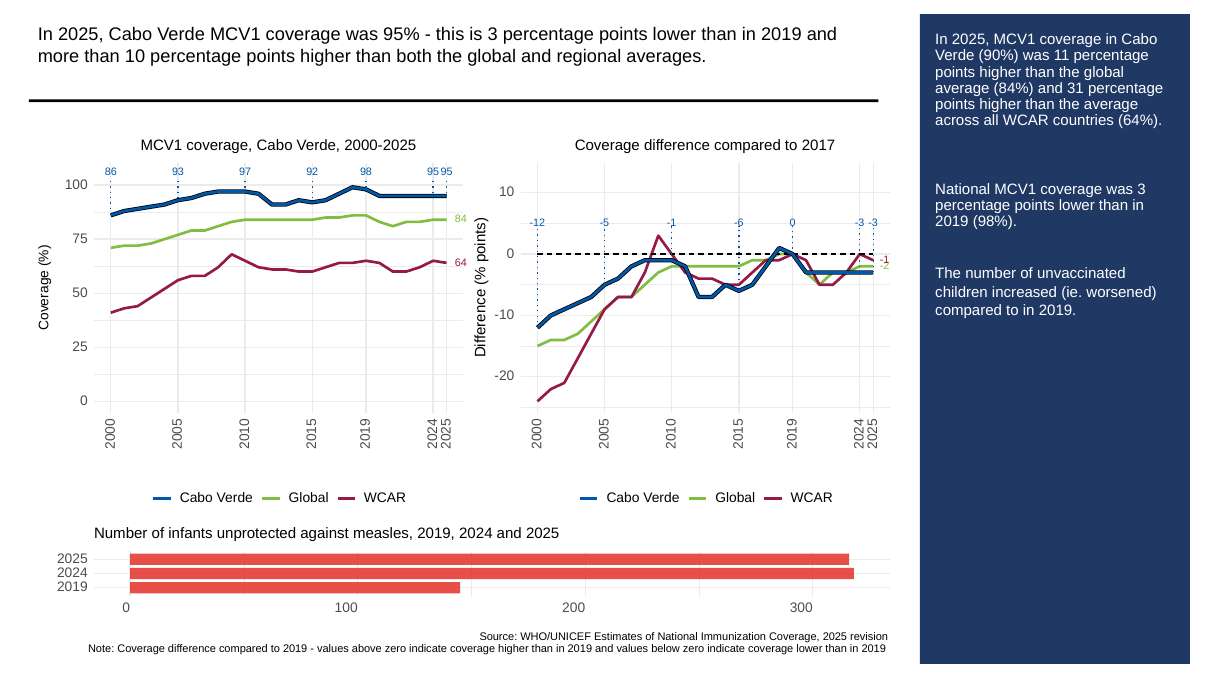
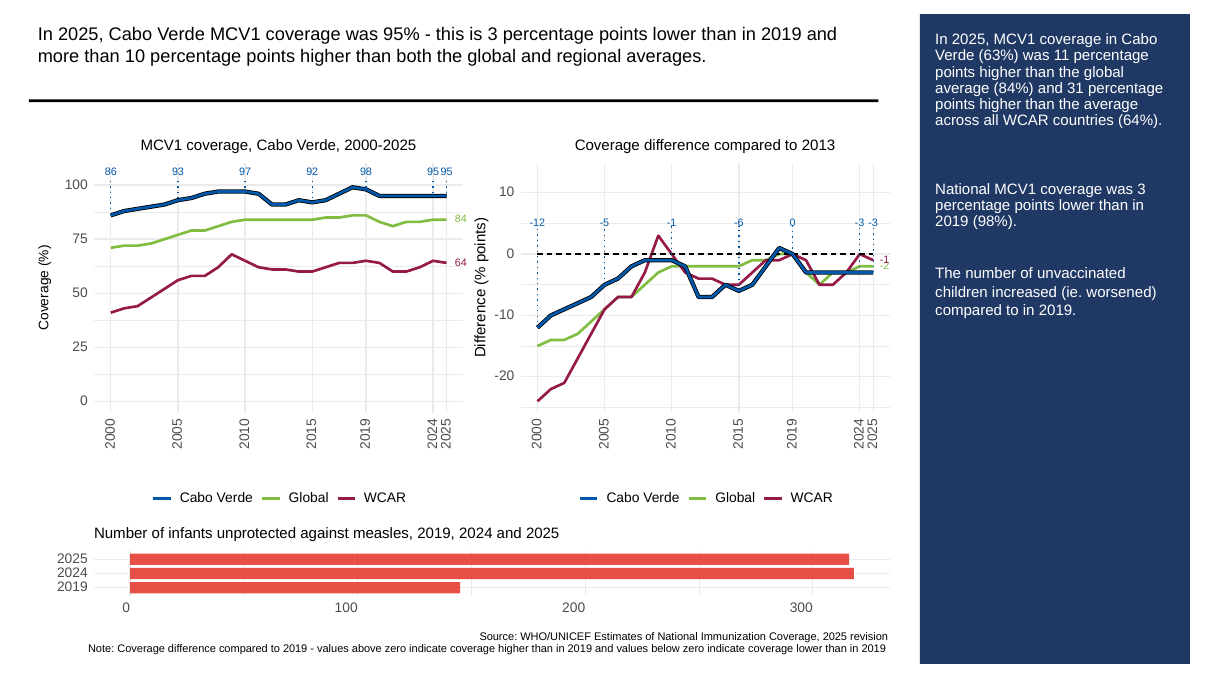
90%: 90% -> 63% (999, 56)
2017: 2017 -> 2013 (819, 145)
